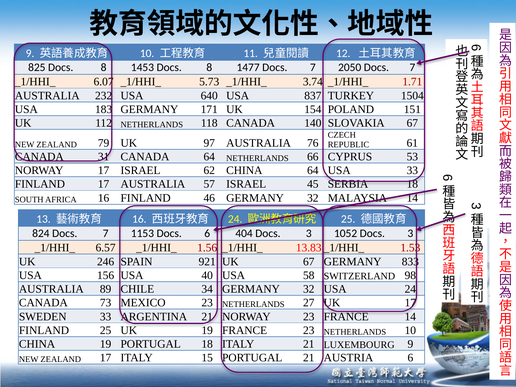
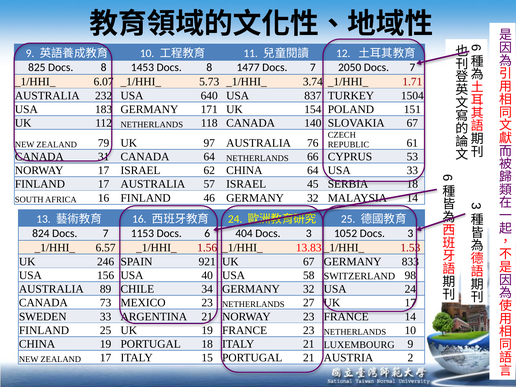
AUSTRIA 6: 6 -> 2 (410, 358)
